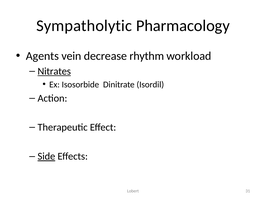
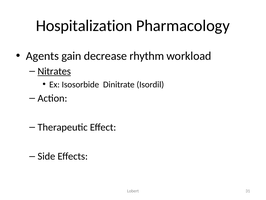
Sympatholytic: Sympatholytic -> Hospitalization (84, 26)
vein: vein -> gain (71, 56)
Side underline: present -> none (46, 156)
